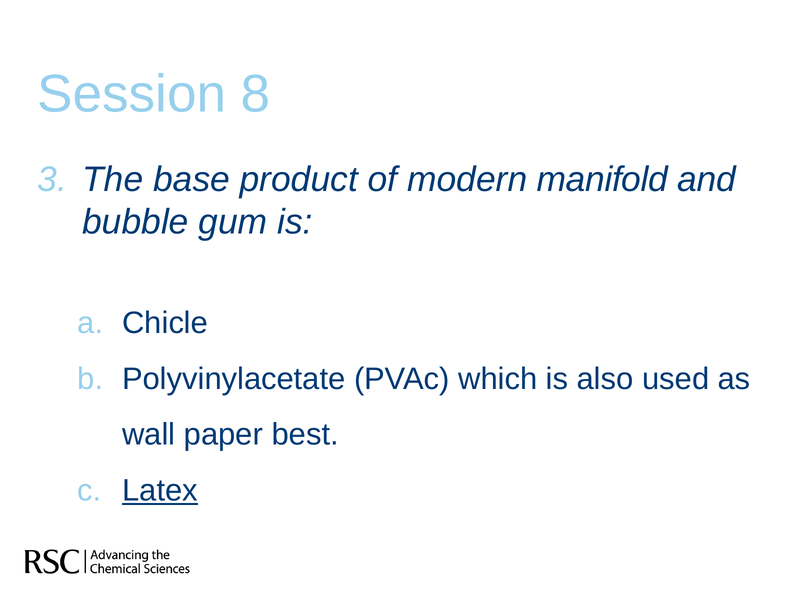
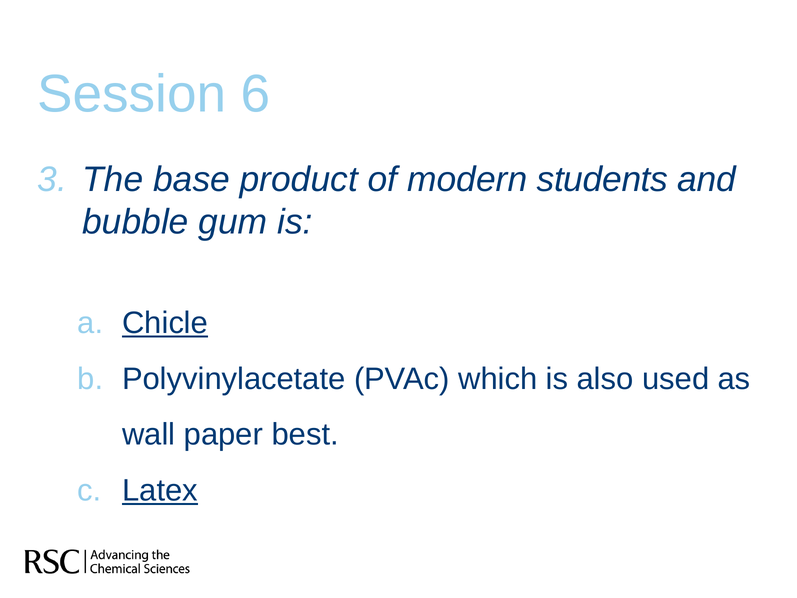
8: 8 -> 6 (256, 94)
manifold: manifold -> students (602, 180)
Chicle underline: none -> present (165, 323)
